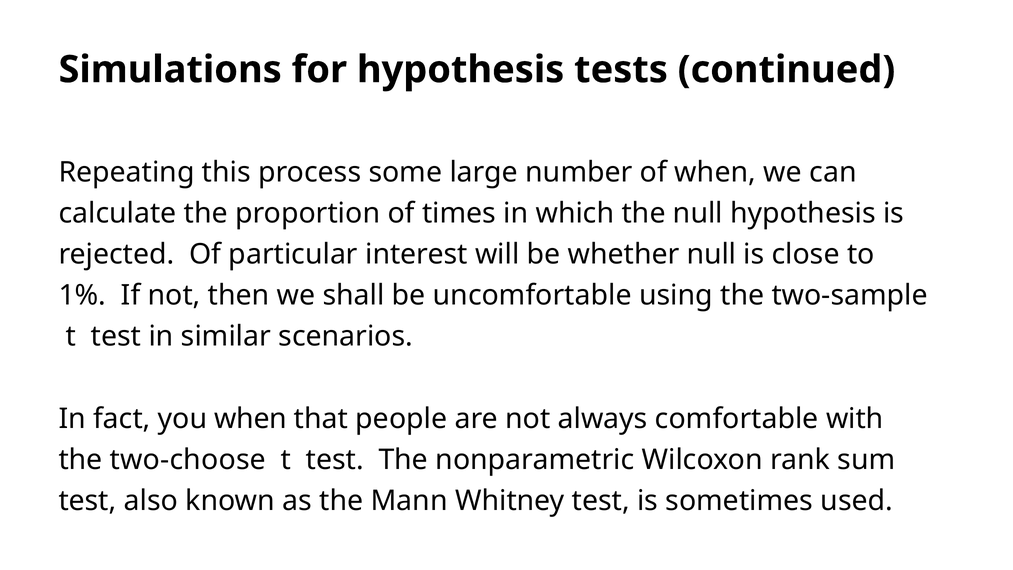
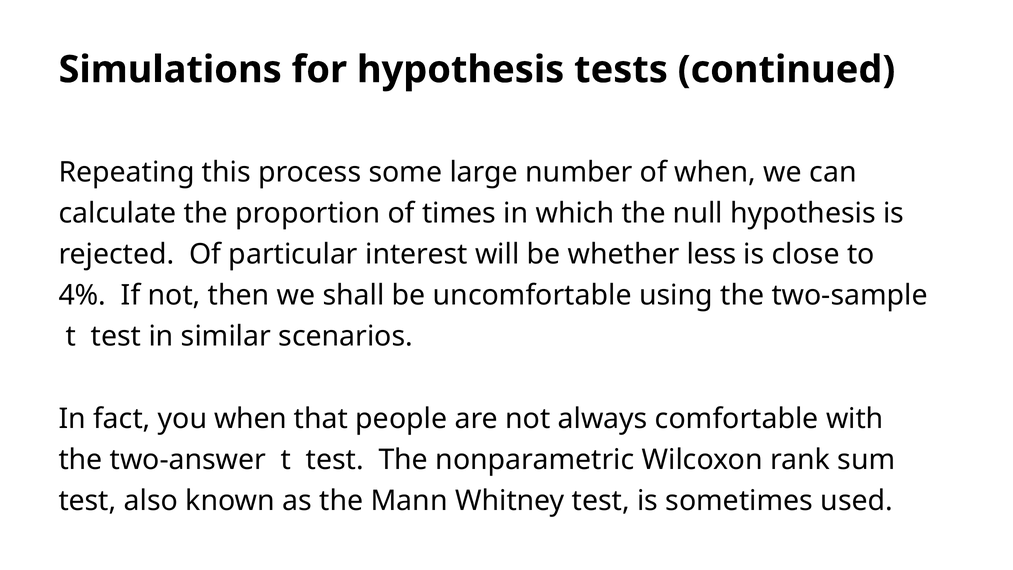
whether null: null -> less (712, 254)
1%: 1% -> 4% (82, 295)
two-choose: two-choose -> two-answer (188, 460)
